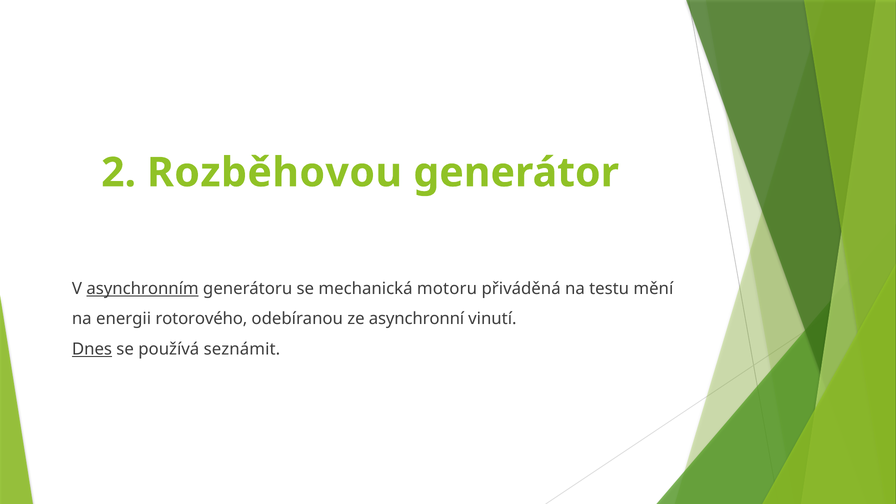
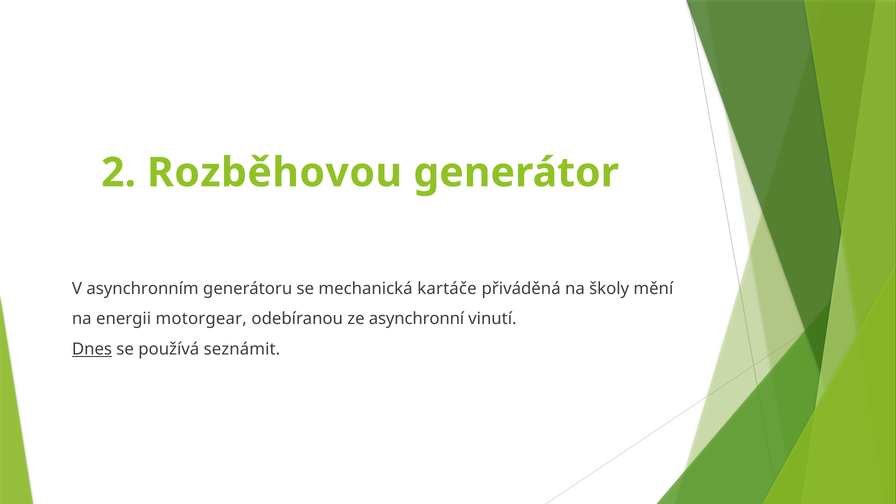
asynchronním underline: present -> none (143, 289)
motoru: motoru -> kartáče (447, 289)
testu: testu -> školy (609, 289)
rotorového: rotorového -> motorgear (201, 319)
